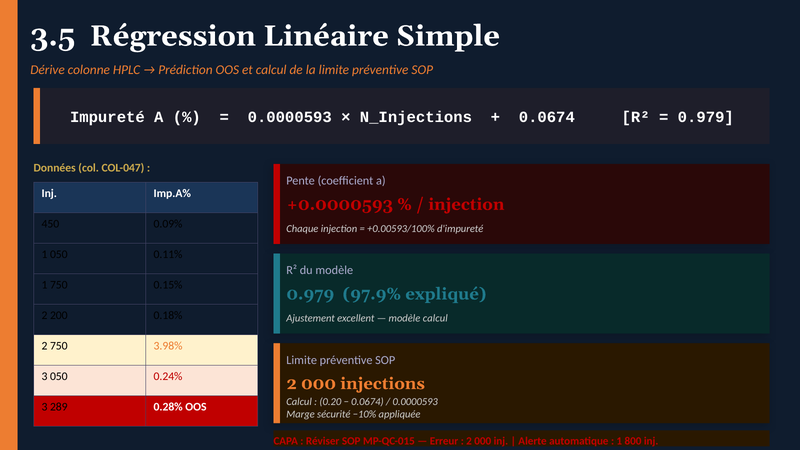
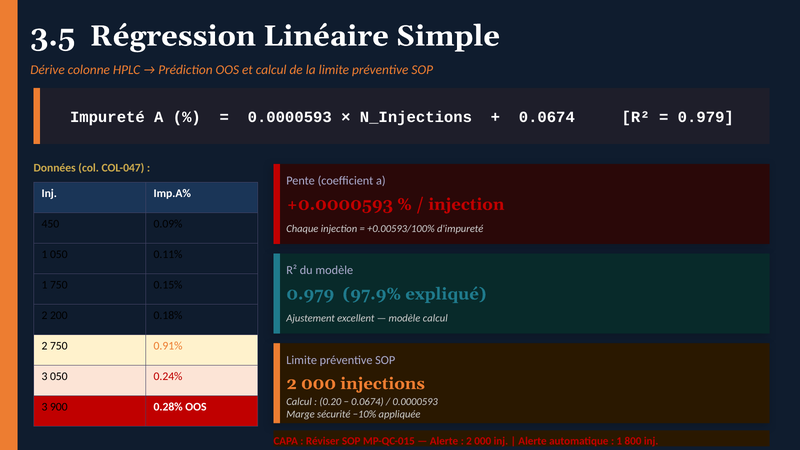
3.98%: 3.98% -> 0.91% (168, 346)
289: 289 -> 900 (59, 407)
Erreur: Erreur -> Alerte (444, 441)
